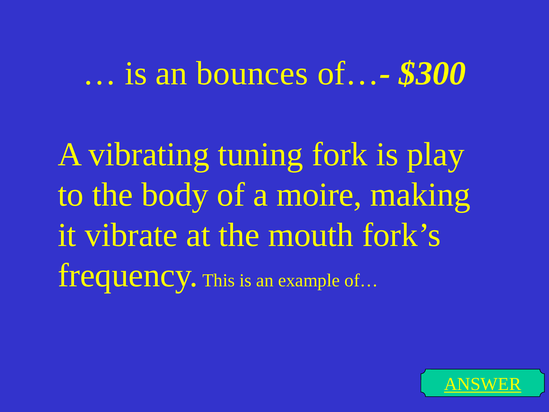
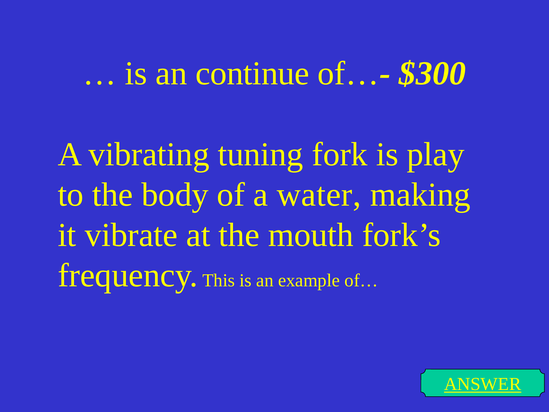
bounces: bounces -> continue (252, 73)
moire: moire -> water (319, 195)
